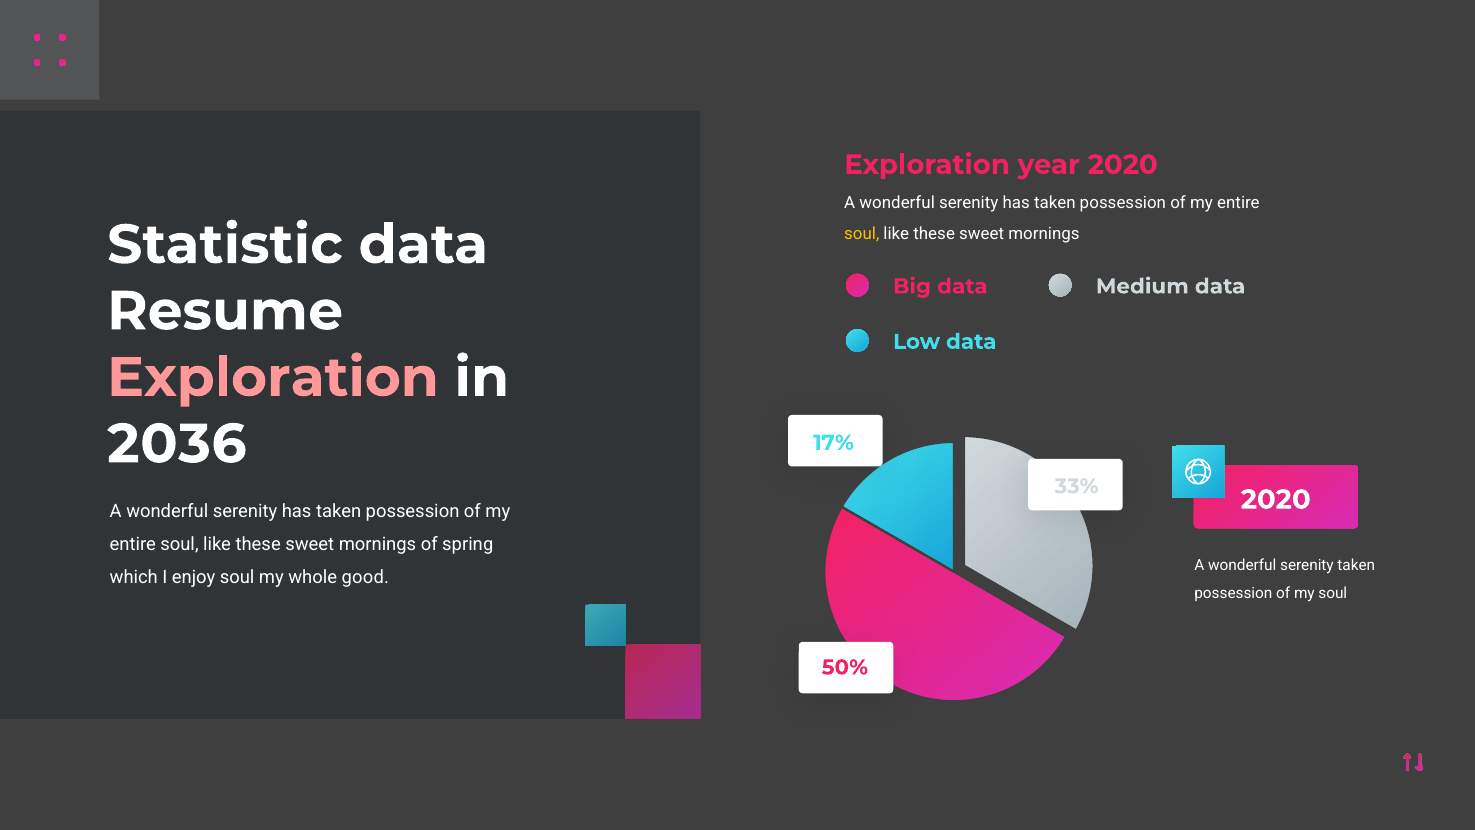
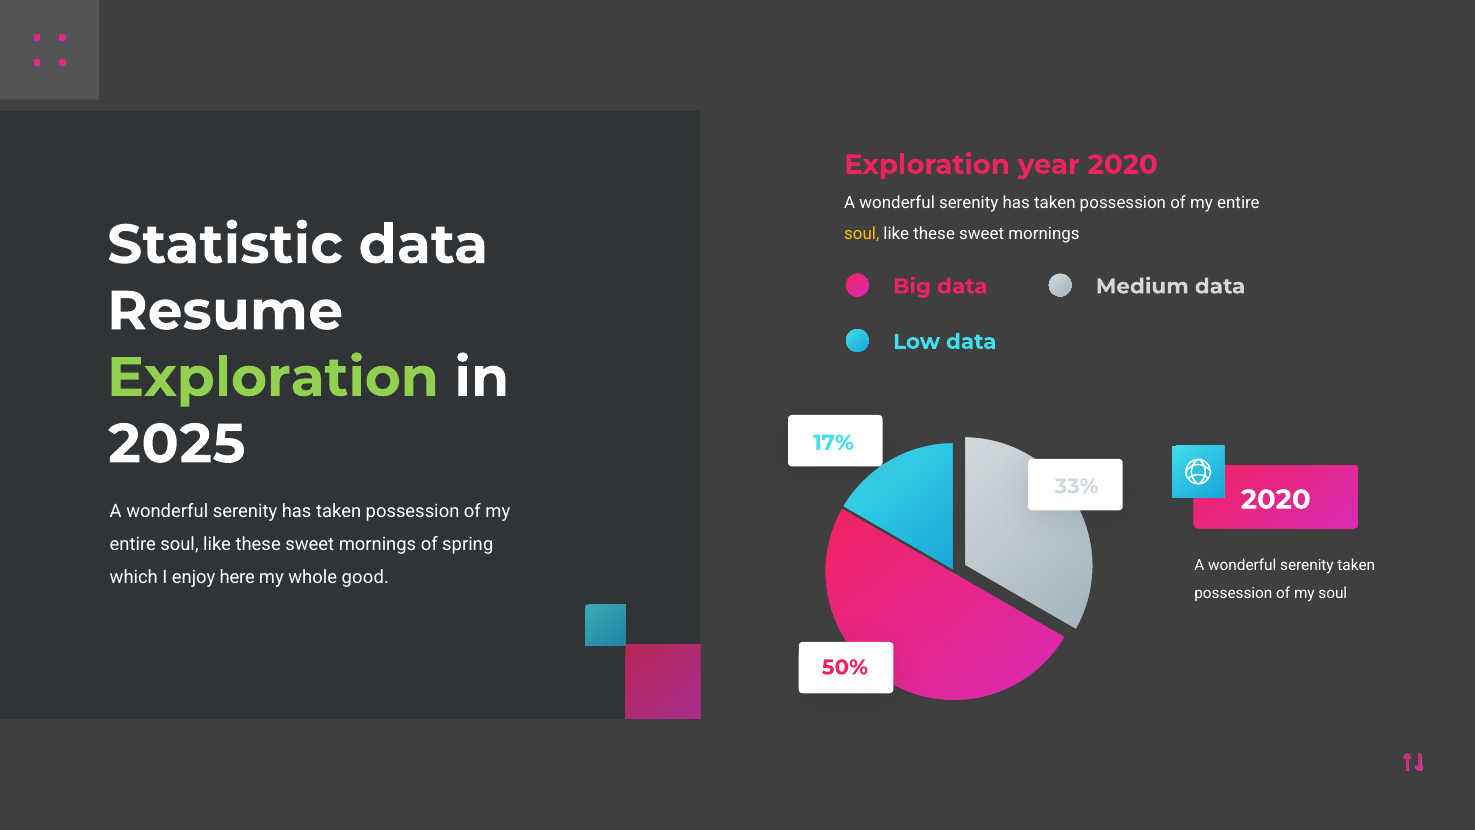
Exploration colour: pink -> light green (273, 377)
2036: 2036 -> 2025 (177, 444)
enjoy soul: soul -> here (237, 577)
